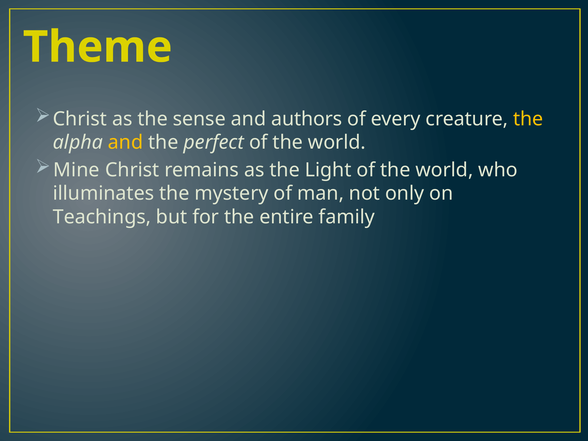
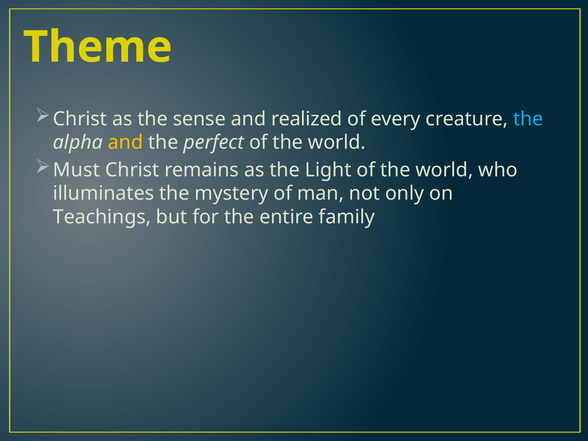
authors: authors -> realized (307, 119)
the colour: yellow -> light blue (528, 119)
Mine: Mine -> Must (76, 170)
